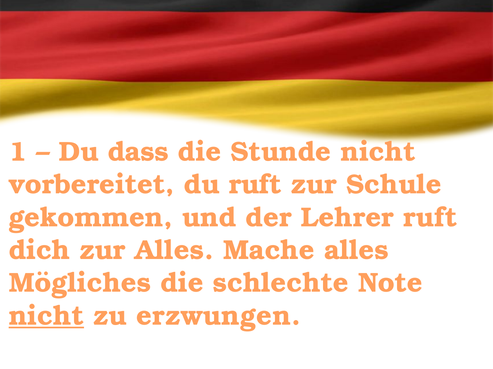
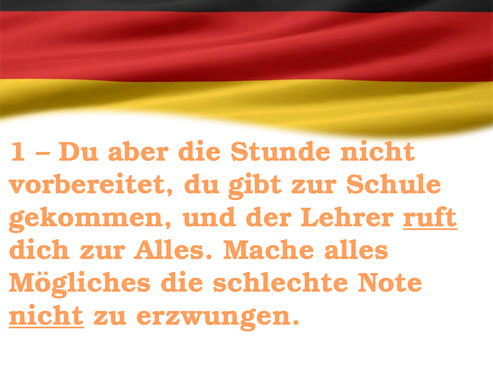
dass: dass -> aber (138, 152)
du ruft: ruft -> gibt (255, 185)
ruft underline: none -> present (430, 218)
